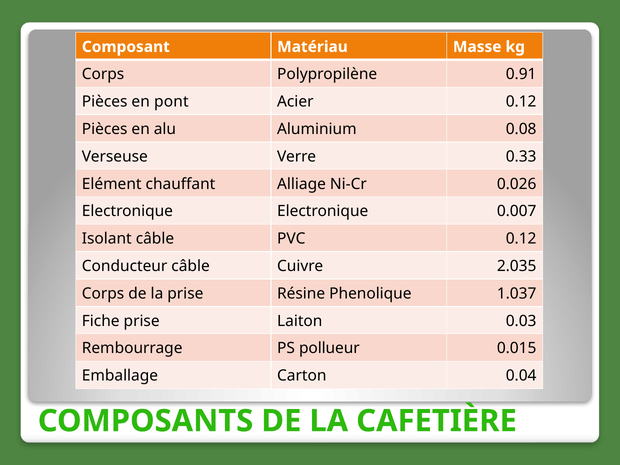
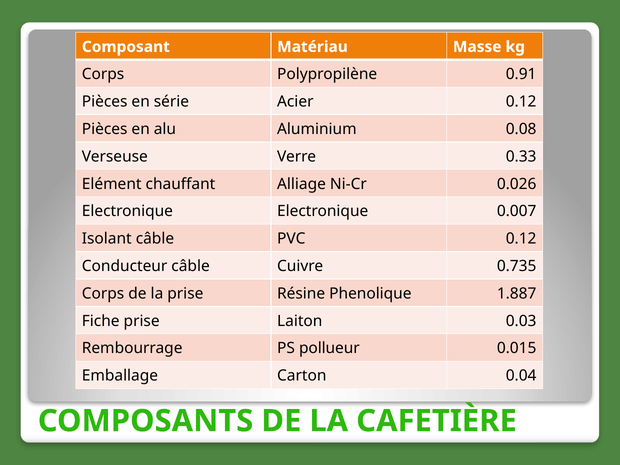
pont: pont -> série (171, 102)
2.035: 2.035 -> 0.735 (517, 266)
1.037: 1.037 -> 1.887 (517, 294)
